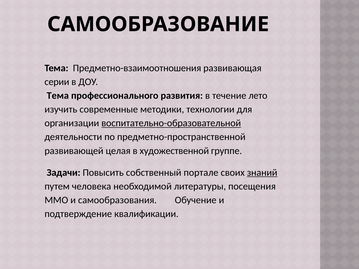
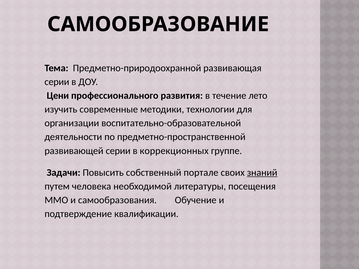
Предметно-взаимоотношения: Предметно-взаимоотношения -> Предметно-природоохранной (137, 68)
Тема: Тема -> Цени (58, 96)
воспитательно-образовательной underline: present -> none (171, 123)
развивающей целая: целая -> серии (118, 151)
художественной: художественной -> коррекционных (174, 151)
